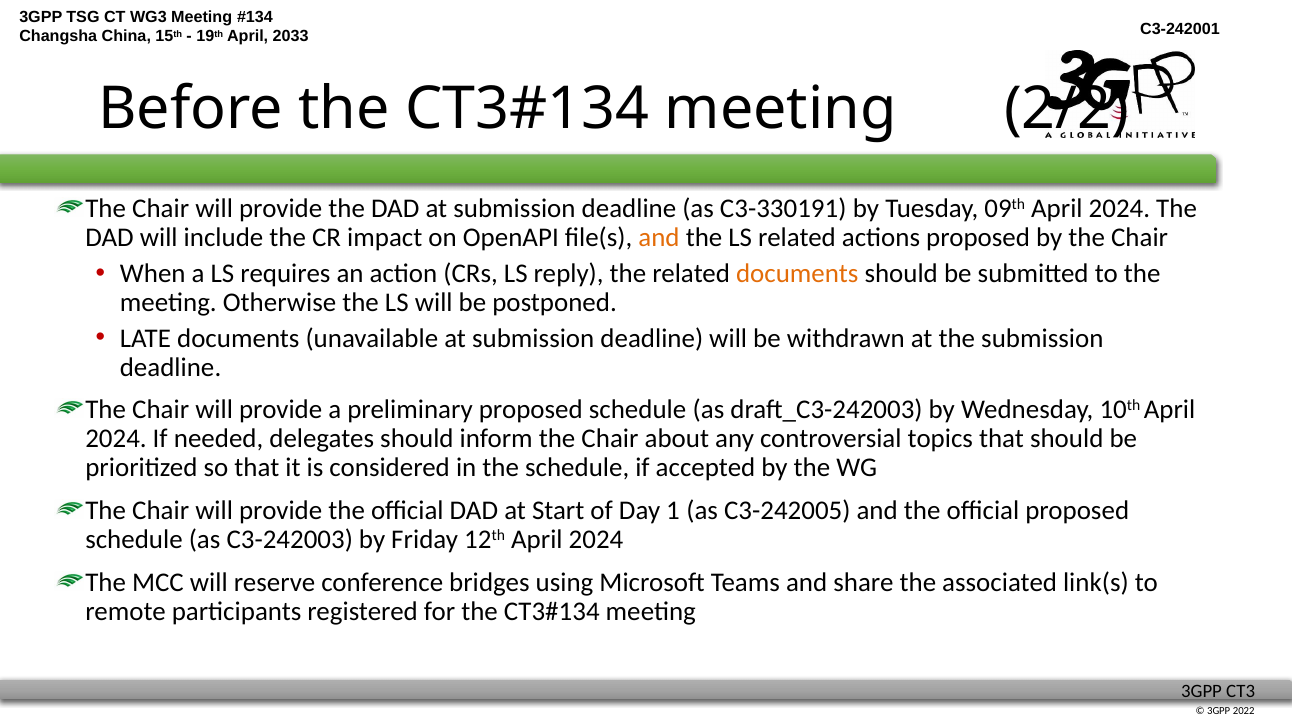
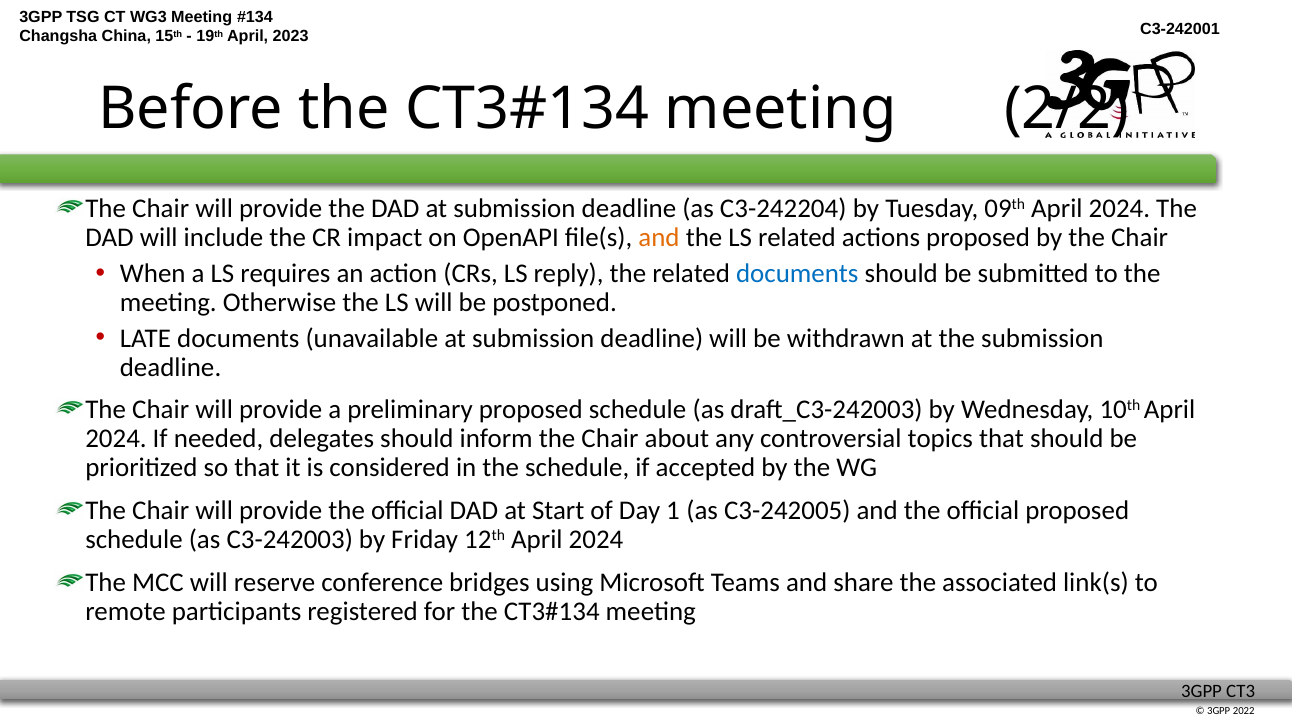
2033: 2033 -> 2023 (291, 37)
C3-330191: C3-330191 -> C3-242204 (783, 208)
documents colour: orange -> blue (797, 273)
